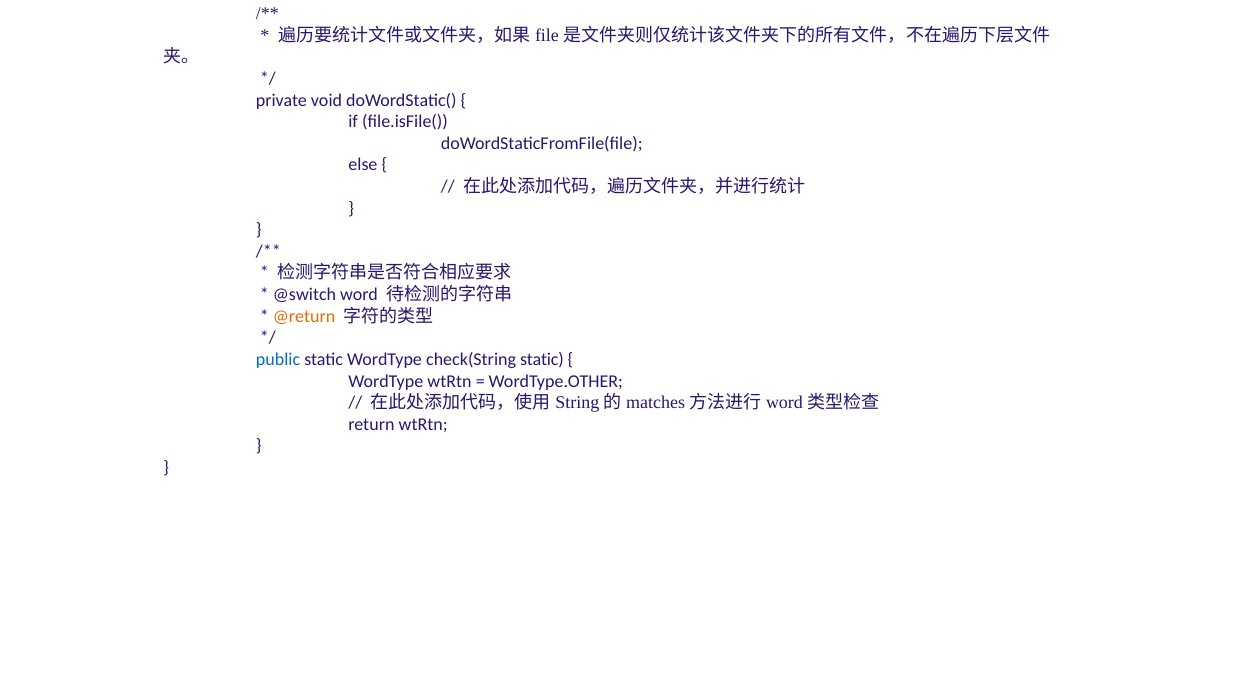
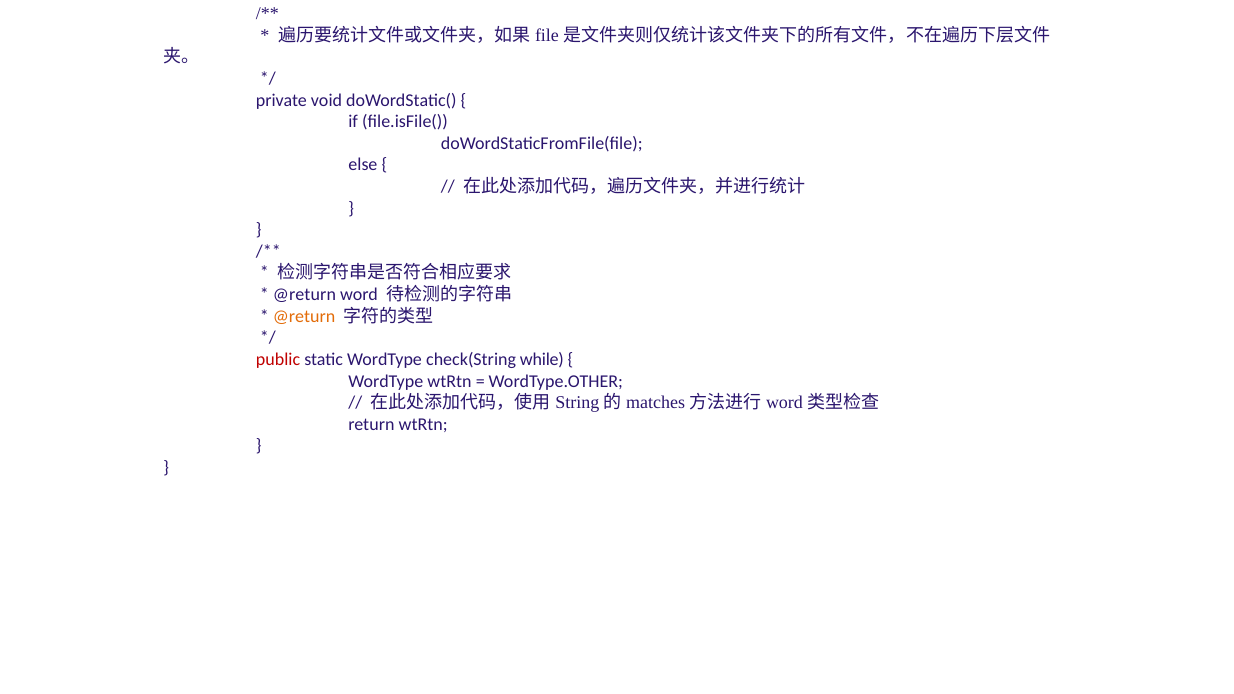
@switch: @switch -> @return (304, 295)
public colour: blue -> red (278, 360)
check(String static: static -> while (542, 360)
